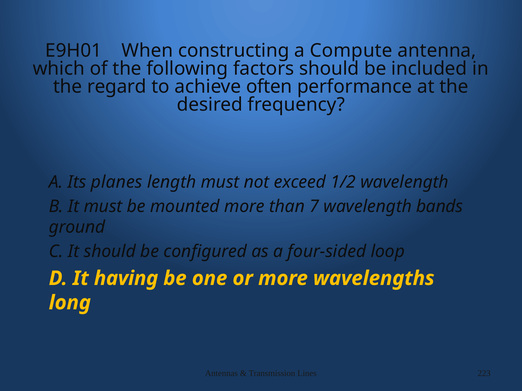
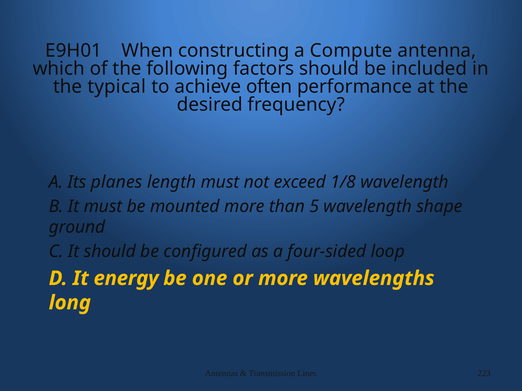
regard: regard -> typical (117, 87)
1/2: 1/2 -> 1/8 (343, 182)
7: 7 -> 5 (314, 207)
bands: bands -> shape (439, 207)
having: having -> energy (126, 279)
